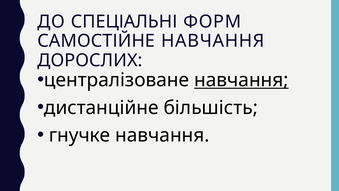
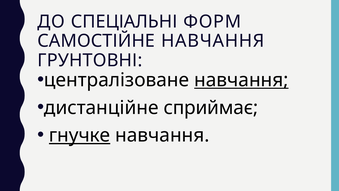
ДОРОСЛИХ: ДОРОСЛИХ -> ГРУНТОВНІ (90, 60)
більшість: більшість -> сприймає (211, 108)
гнучке underline: none -> present (80, 135)
